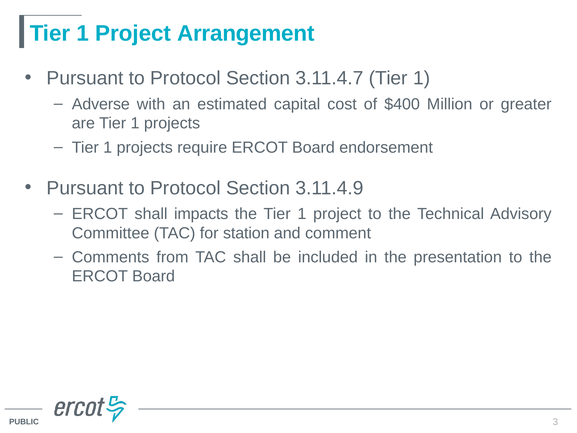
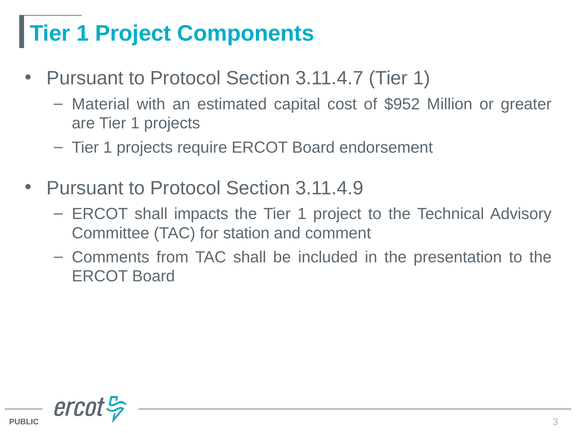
Arrangement: Arrangement -> Components (246, 33)
Adverse: Adverse -> Material (101, 104)
$400: $400 -> $952 (402, 104)
